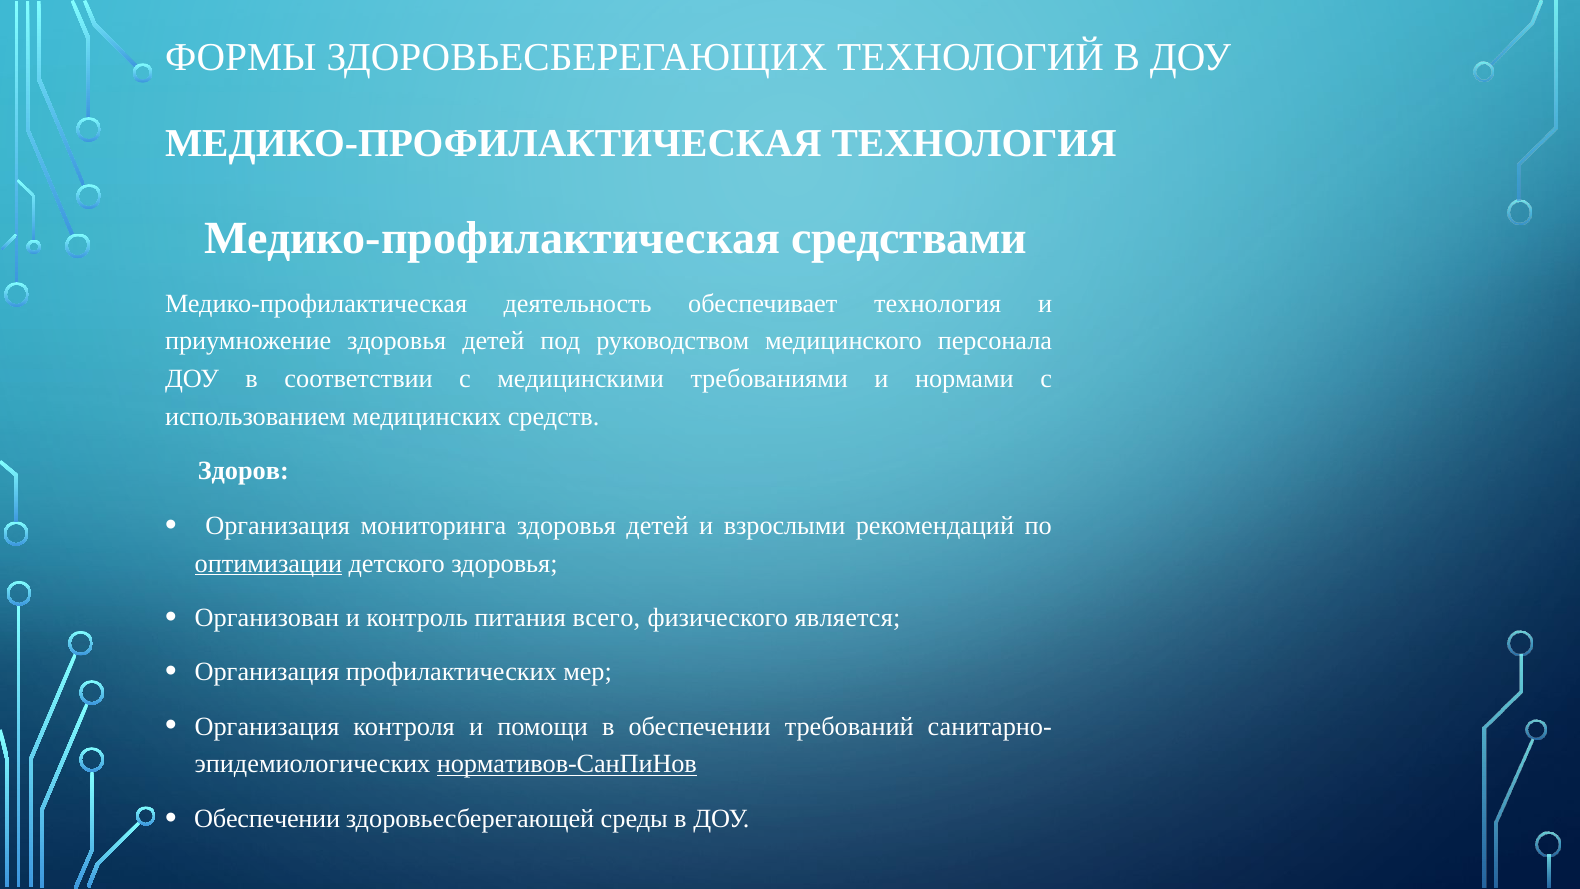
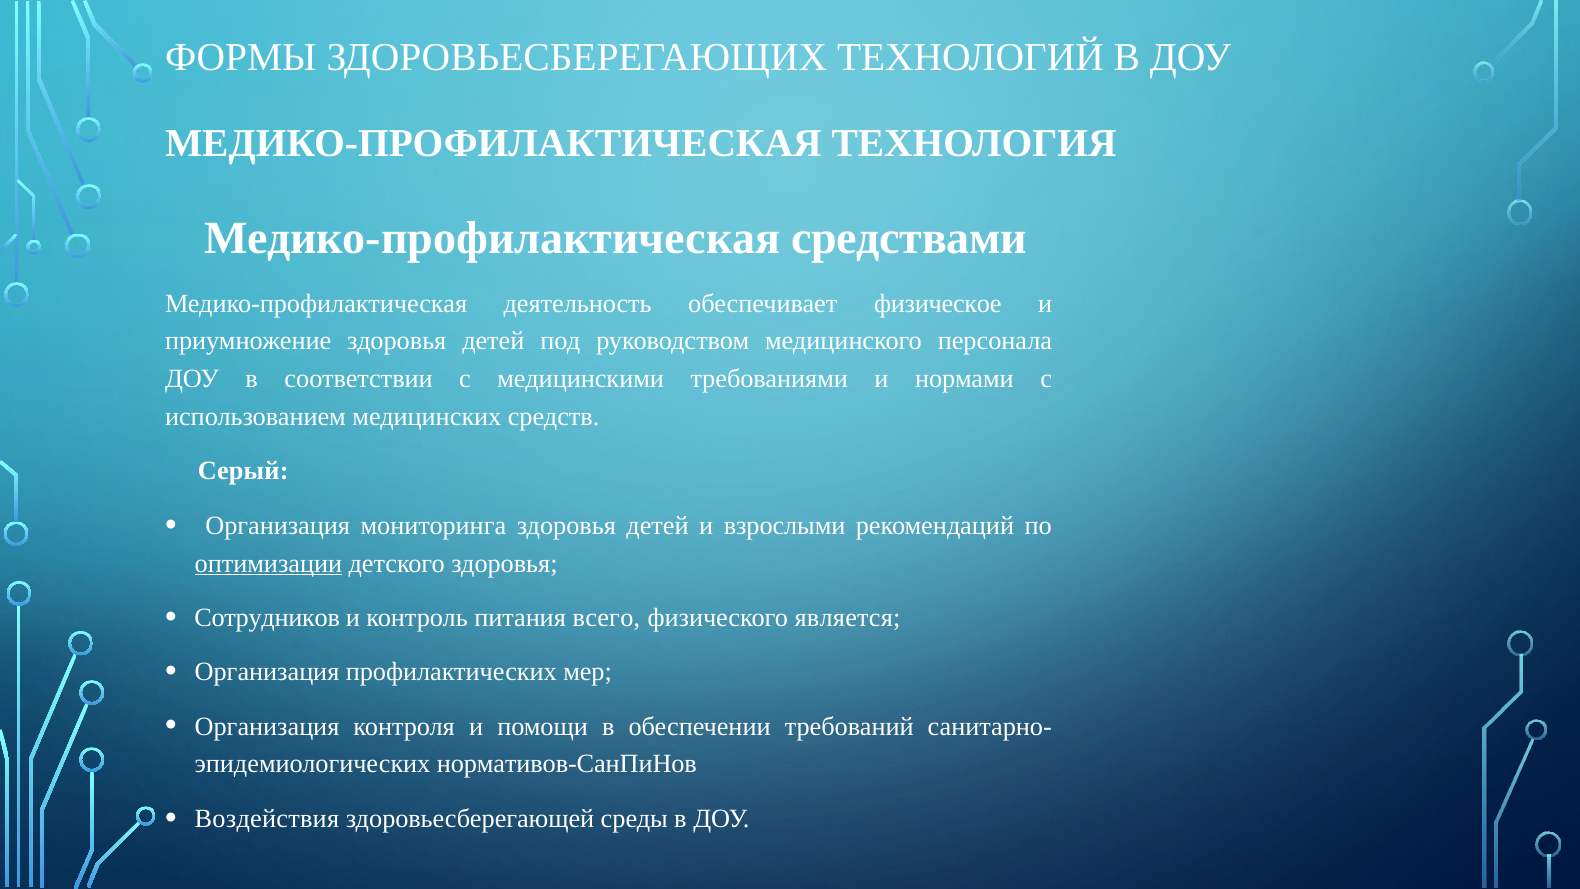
обеспечивает технология: технология -> физическое (938, 303)
Здоров: Здоров -> Серый (243, 471)
Организован: Организован -> Сотрудников (267, 617)
нормативов-СанПиНов underline: present -> none (567, 764)
Обеспечении: Обеспечении -> Воздействия (267, 818)
